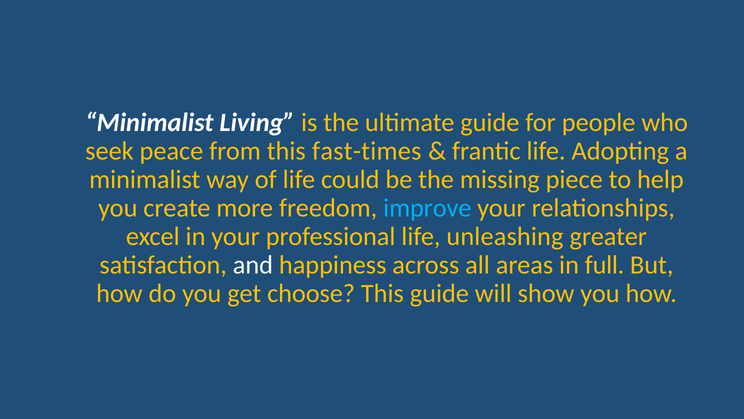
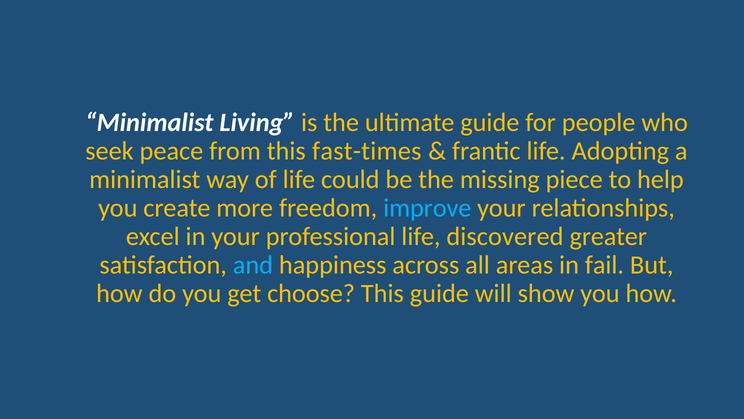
unleashing: unleashing -> discovered (505, 236)
and colour: white -> light blue (253, 265)
full: full -> fail (605, 265)
